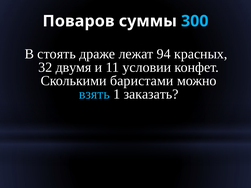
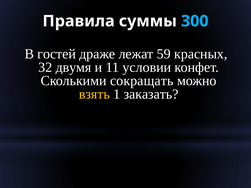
Поваров: Поваров -> Правила (79, 21)
стоять: стоять -> гостей (57, 54)
94: 94 -> 59 (164, 54)
баристами: баристами -> сокращать (142, 81)
взять colour: light blue -> yellow (94, 94)
